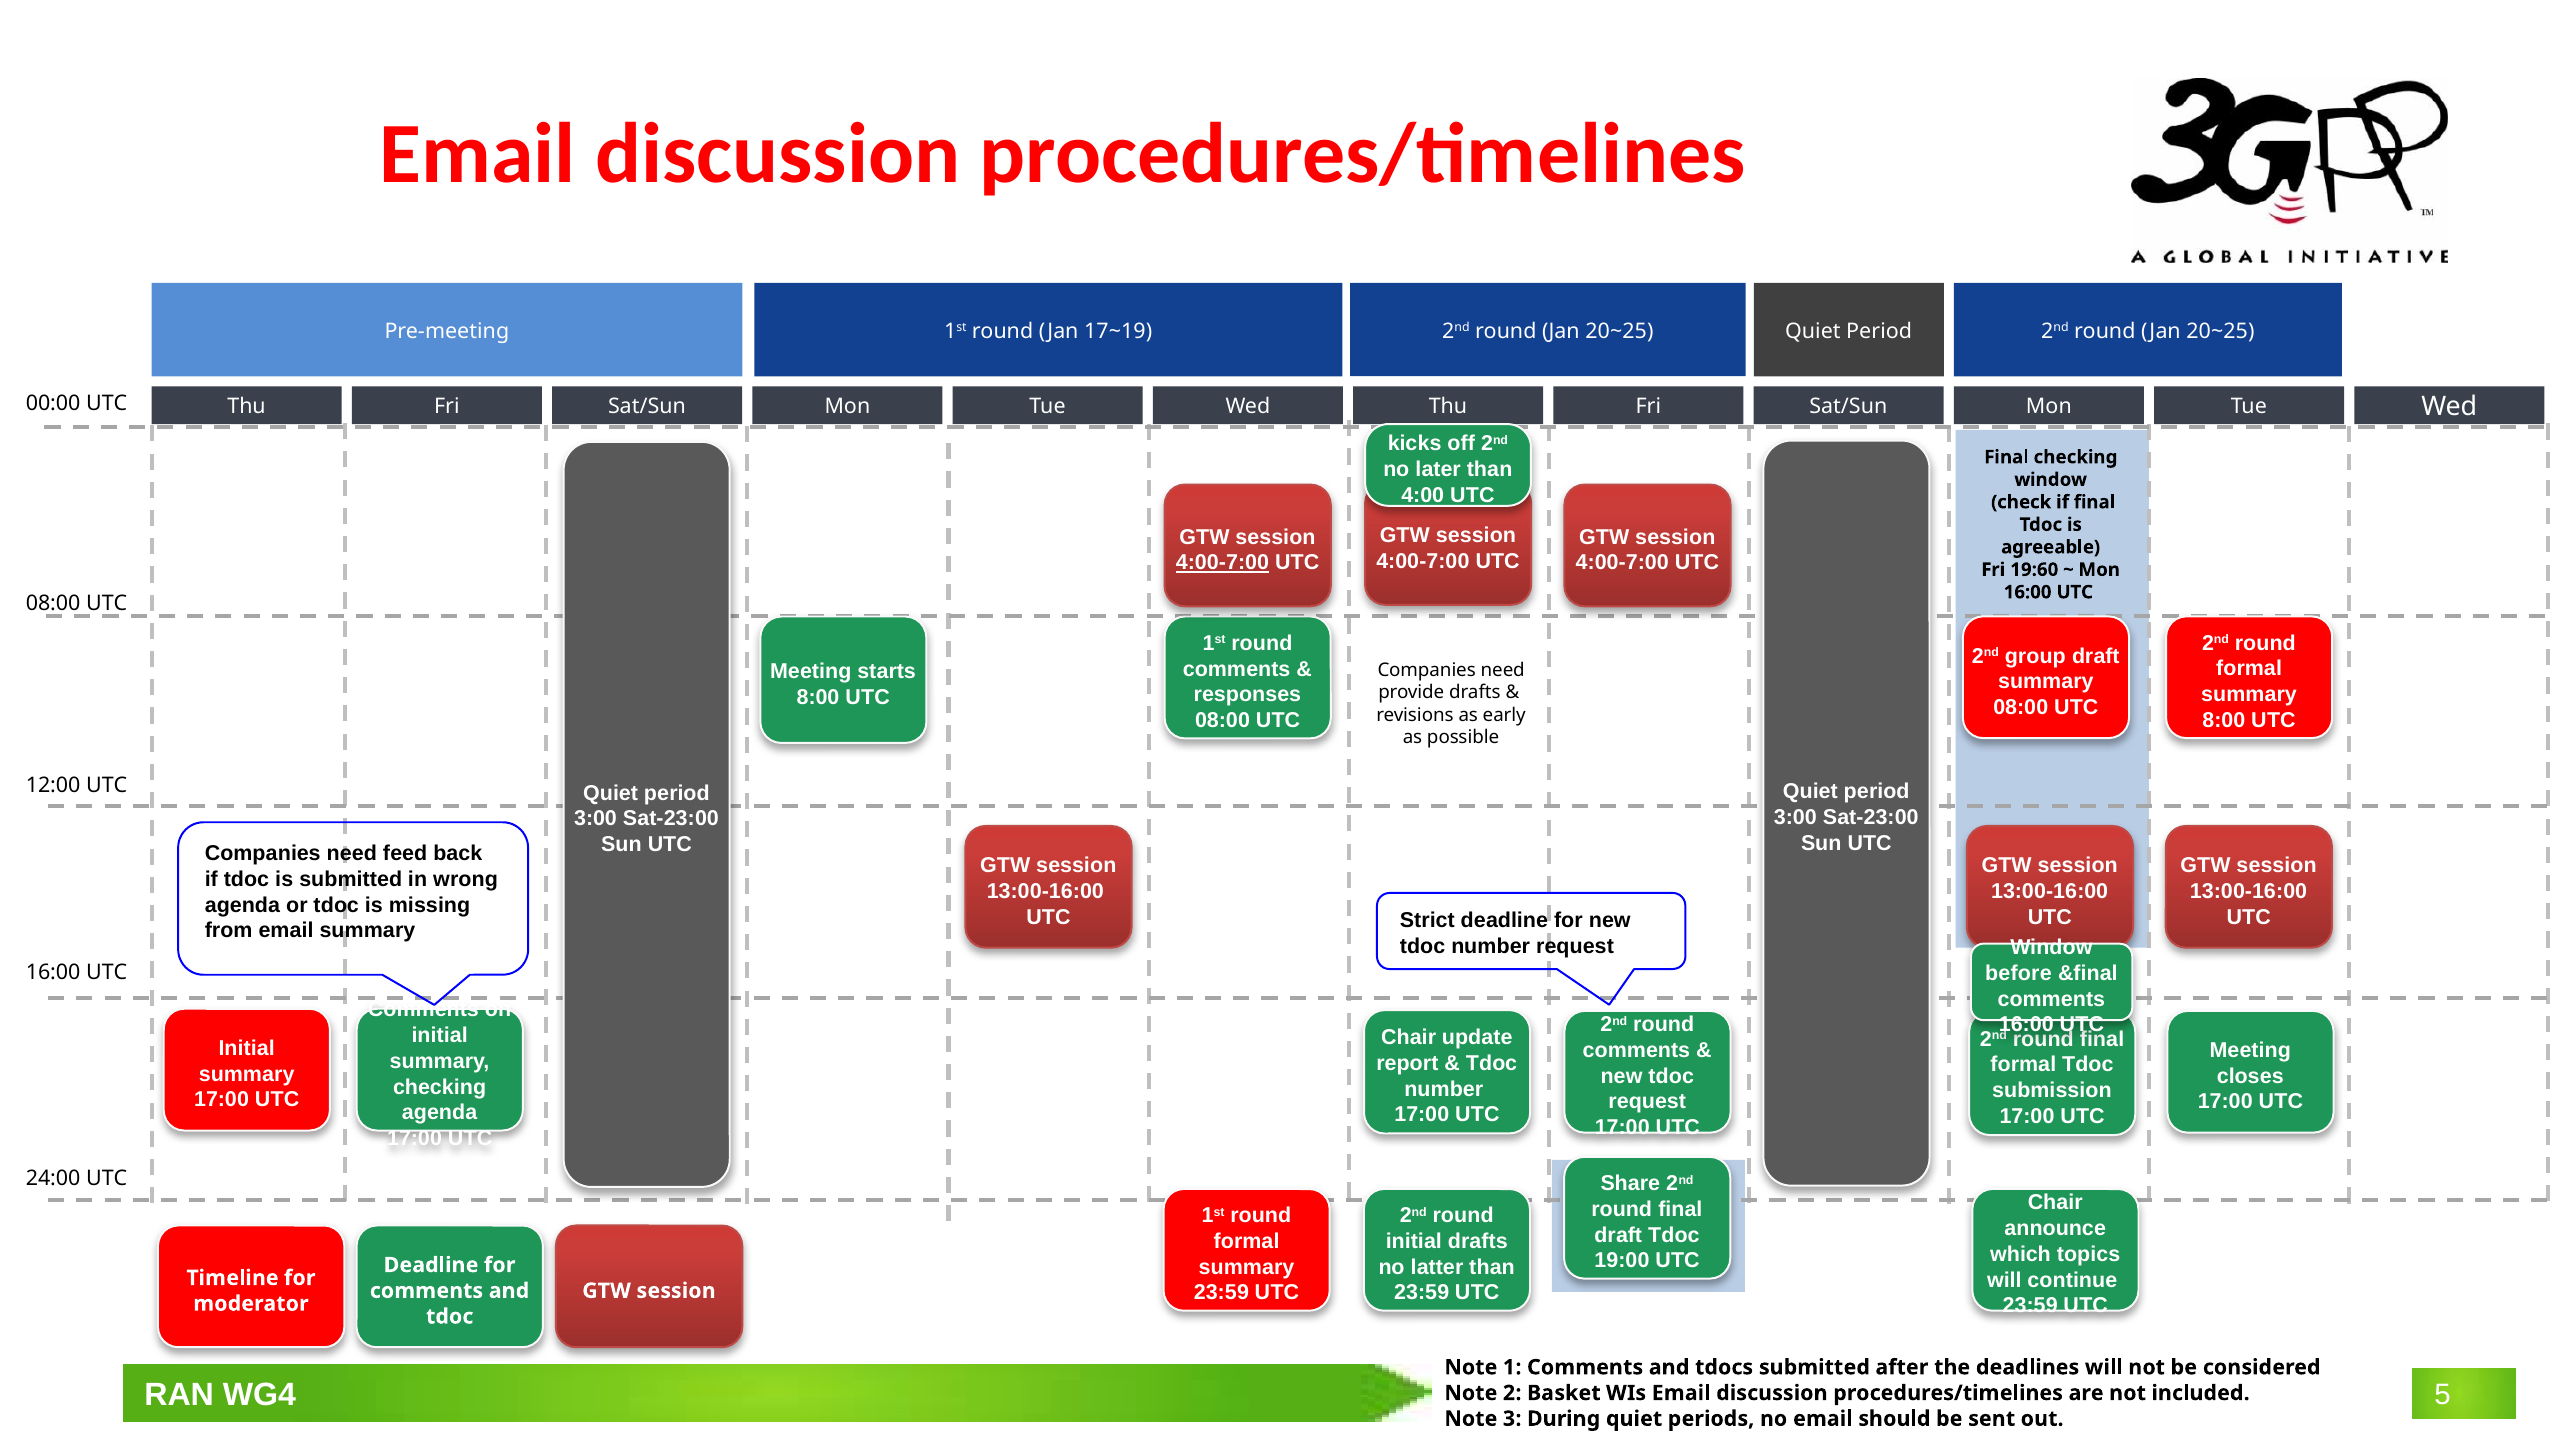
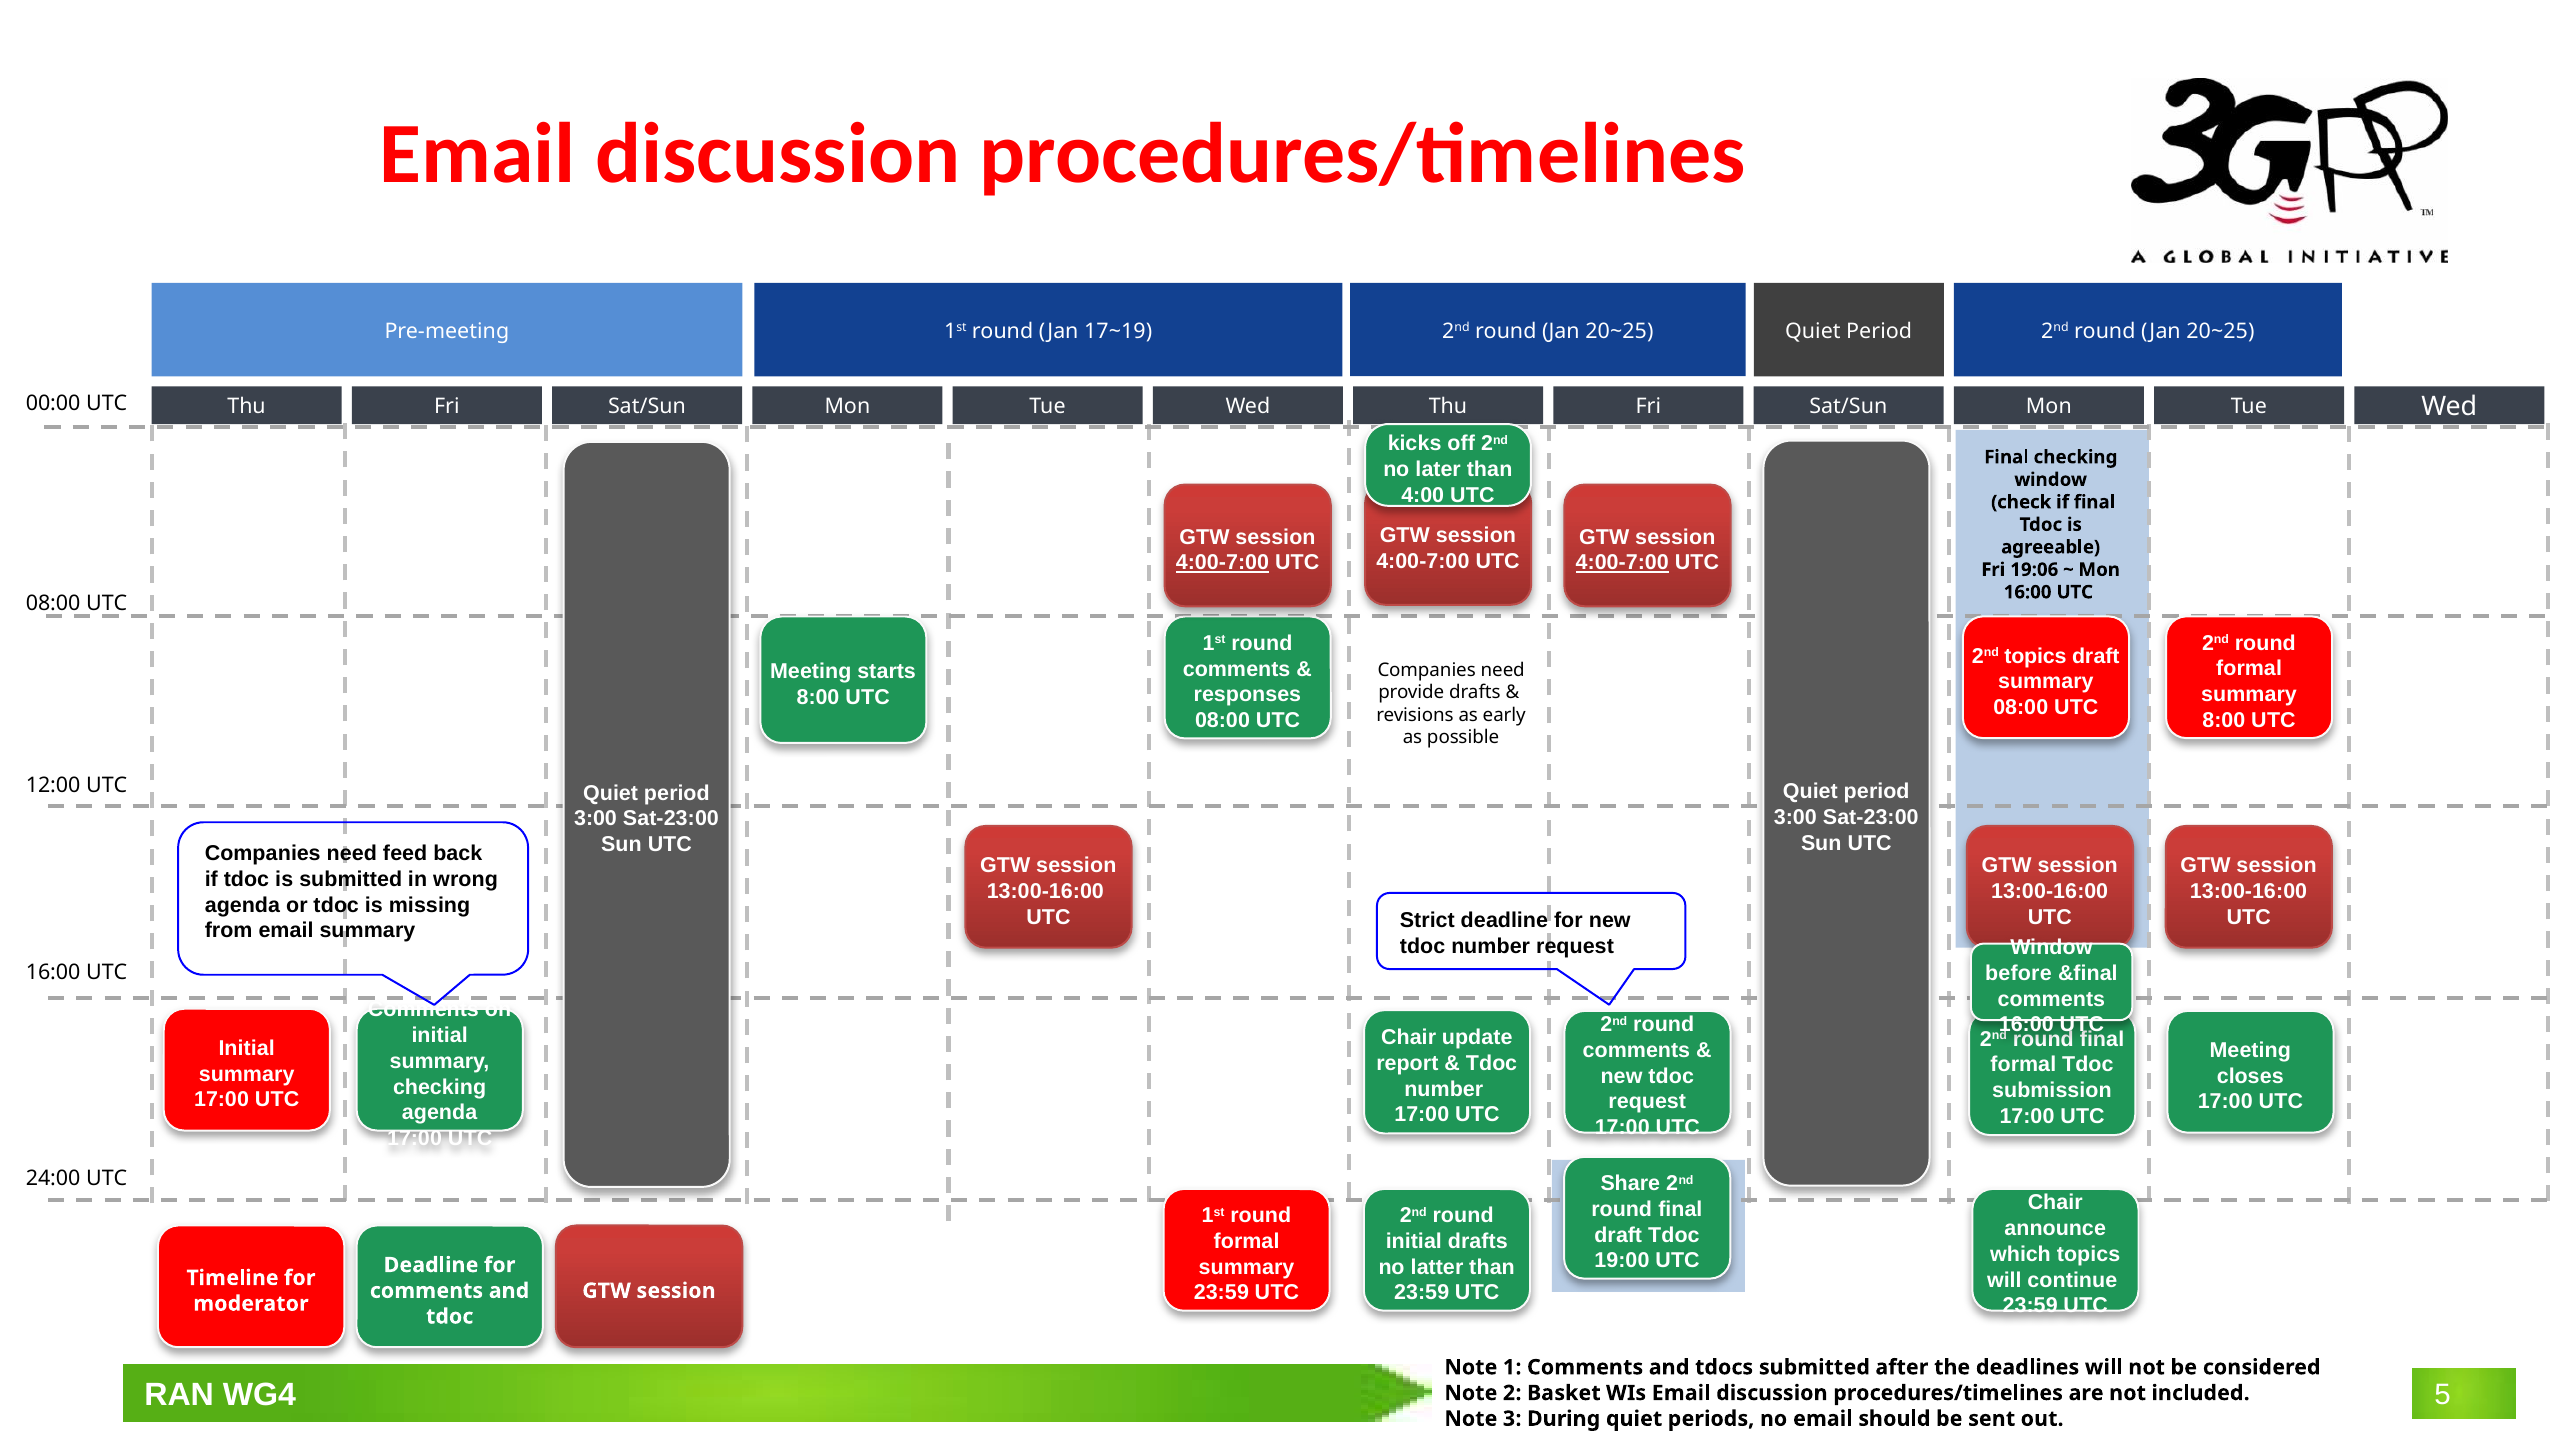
4:00-7:00 underline: none -> present (1622, 563)
19:60: 19:60 -> 19:06 (2034, 570)
2nd group: group -> topics (2035, 656)
